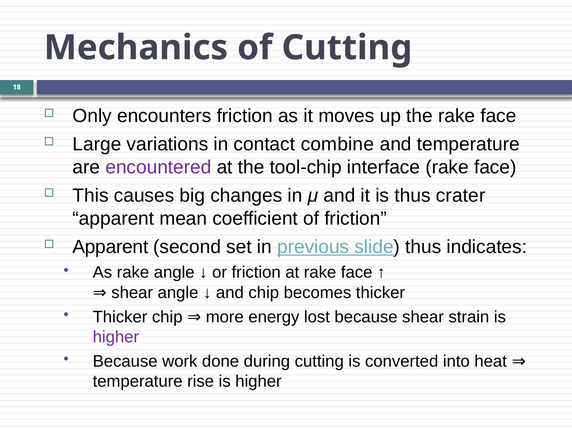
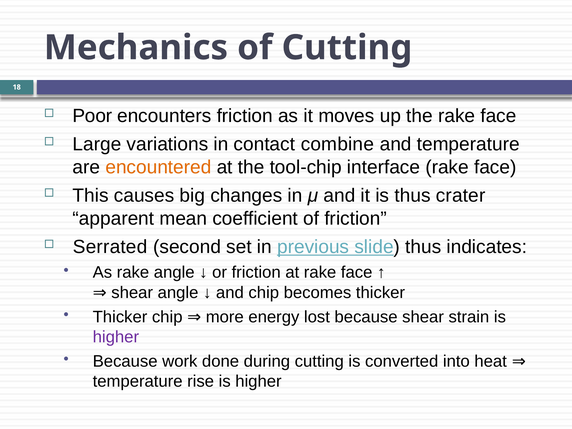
Only: Only -> Poor (92, 116)
encountered colour: purple -> orange (158, 167)
Apparent: Apparent -> Serrated (110, 247)
